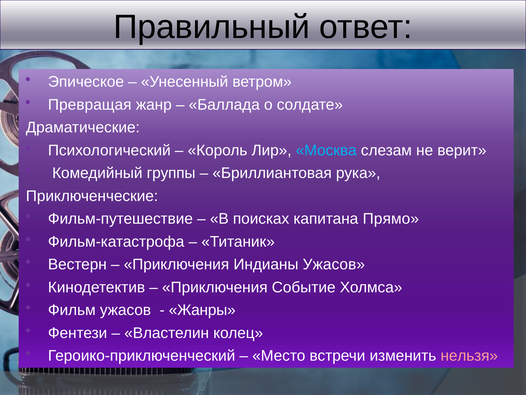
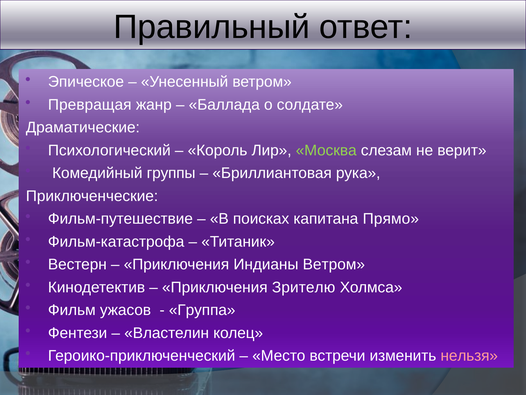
Москва colour: light blue -> light green (326, 150)
Индианы Ужасов: Ужасов -> Ветром (334, 264)
Событие: Событие -> Зрителю (304, 287)
Жанры: Жанры -> Группа (202, 310)
